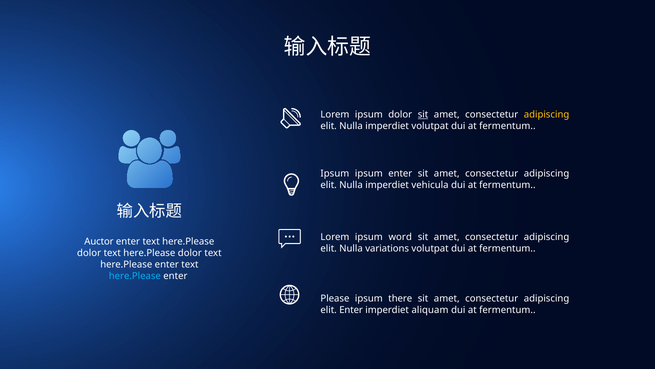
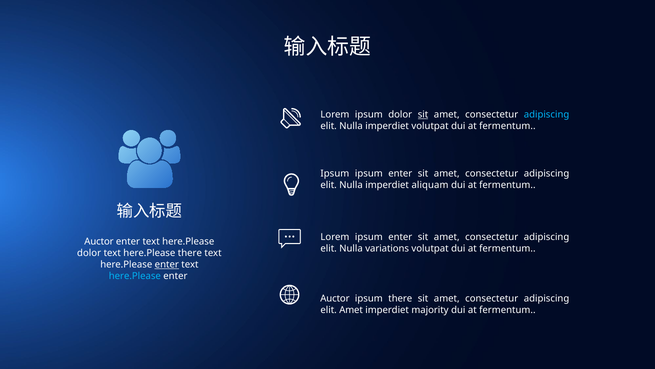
adipiscing colour: yellow -> light blue (547, 114)
vehicula: vehicula -> aliquam (430, 185)
Lorem ipsum word: word -> enter (400, 237)
dolor: dolor -> there (190, 253)
enter underline: none -> present (167, 264)
Please: Please -> Auctor (335, 298)
elit Enter: Enter -> Amet (351, 310)
aliquam: aliquam -> majority (430, 310)
